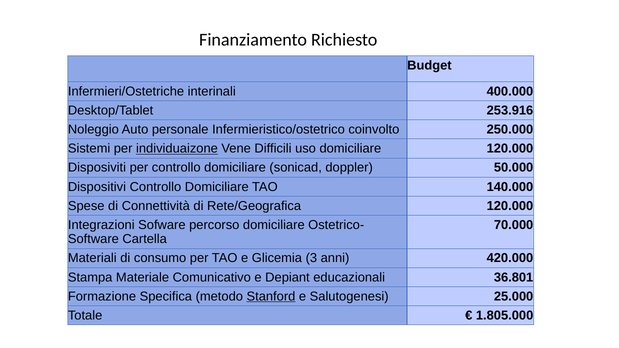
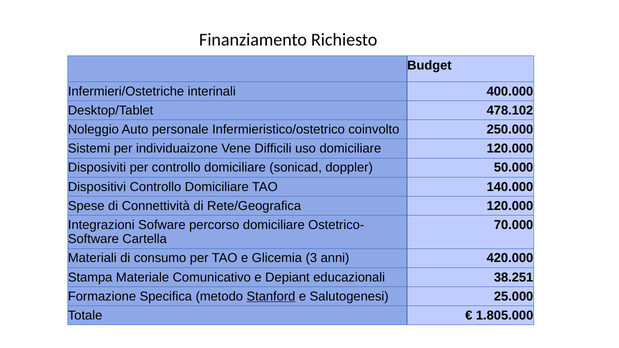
253.916: 253.916 -> 478.102 (510, 111)
individuaizone underline: present -> none (177, 149)
36.801: 36.801 -> 38.251 (514, 277)
